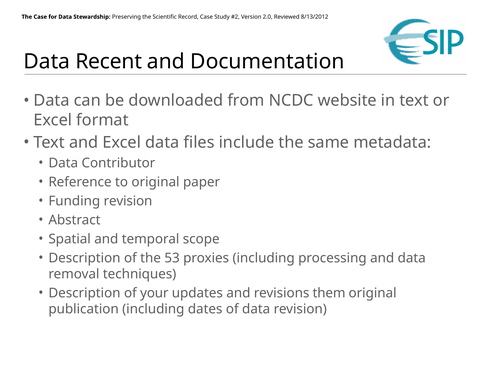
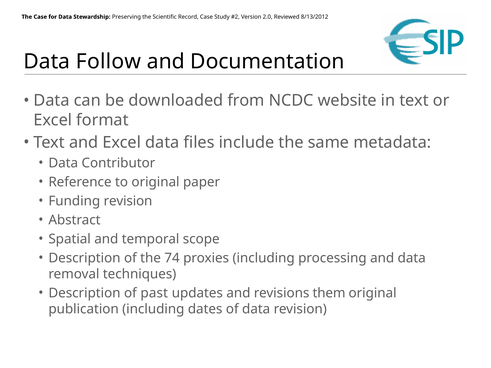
Recent: Recent -> Follow (108, 62)
53: 53 -> 74 (172, 258)
your: your -> past (154, 293)
